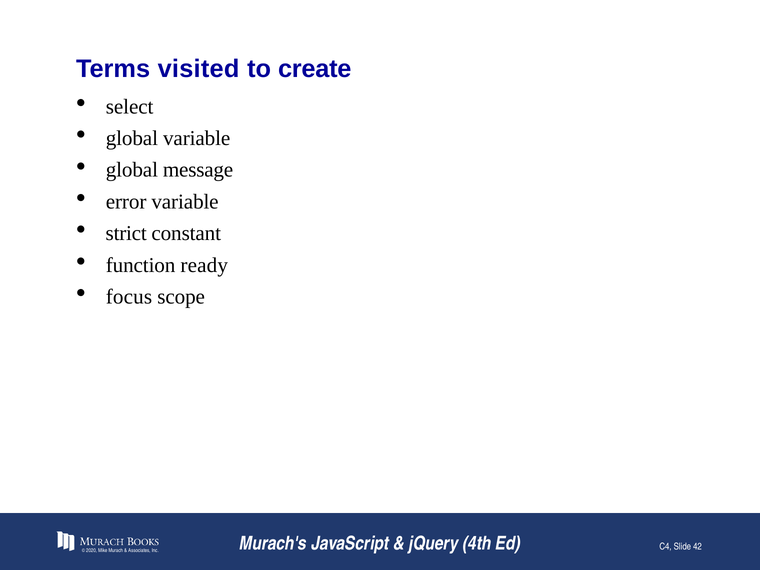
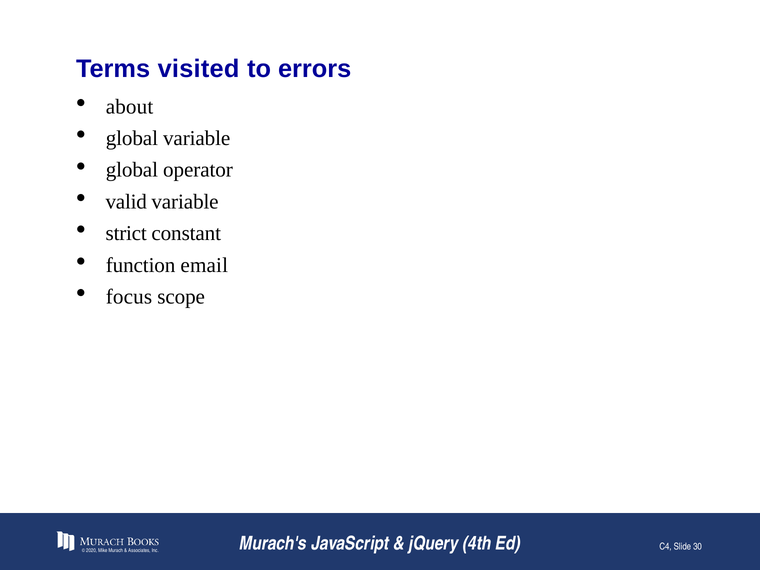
create: create -> errors (315, 69)
select: select -> about (130, 107)
message: message -> operator (198, 170)
error: error -> valid (126, 202)
ready: ready -> email (204, 265)
42: 42 -> 30 (697, 547)
